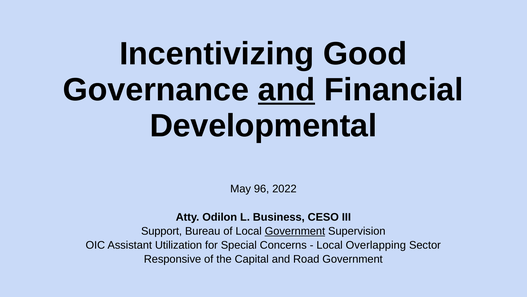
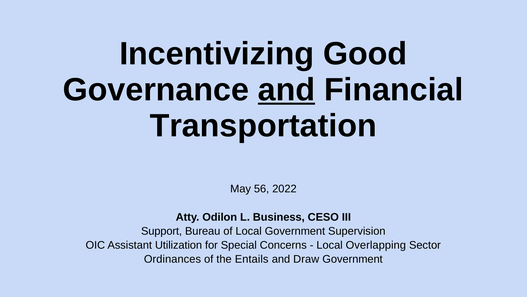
Developmental: Developmental -> Transportation (263, 126)
96: 96 -> 56 (262, 189)
Government underline: present -> none (295, 231)
Responsive: Responsive -> Ordinances (172, 259)
Capital: Capital -> Entails (252, 259)
Road: Road -> Draw (306, 259)
